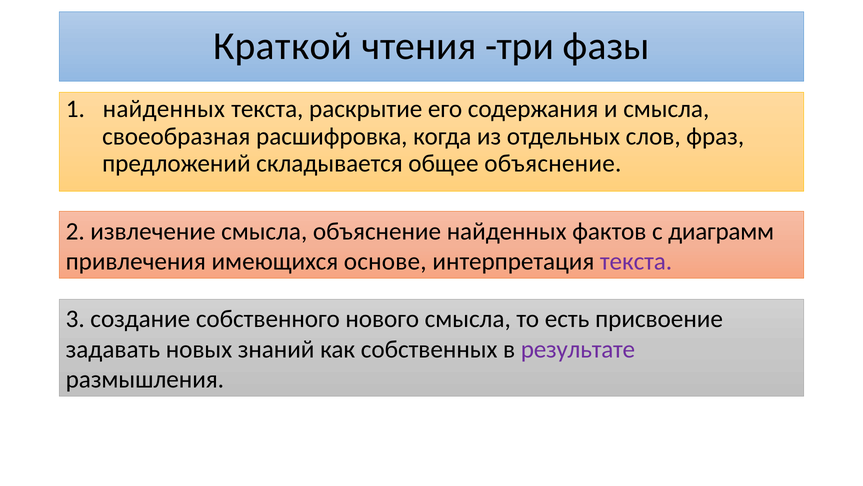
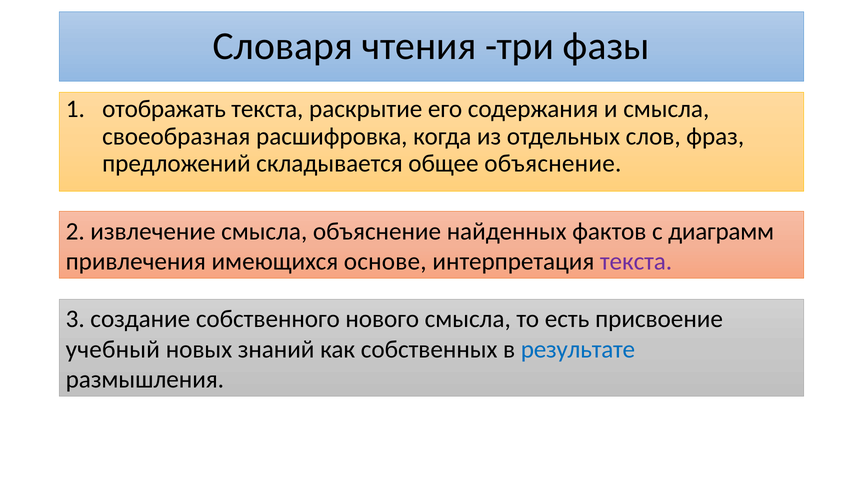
Краткой: Краткой -> Словаря (283, 46)
найденных: найденных -> отображать (164, 109)
задавать: задавать -> учебный (113, 349)
результате colour: purple -> blue (578, 349)
